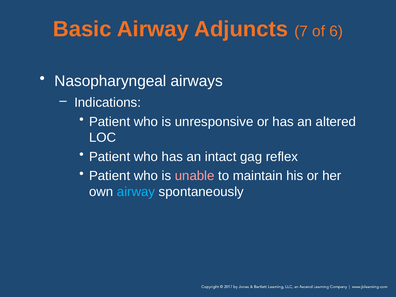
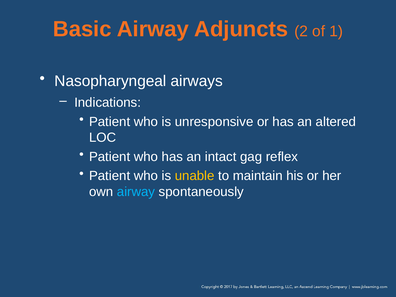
7: 7 -> 2 (301, 31)
6: 6 -> 1 (336, 31)
unable colour: pink -> yellow (195, 176)
